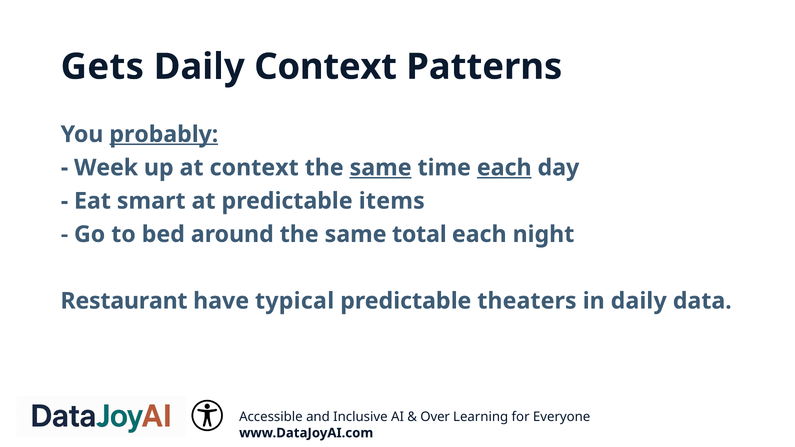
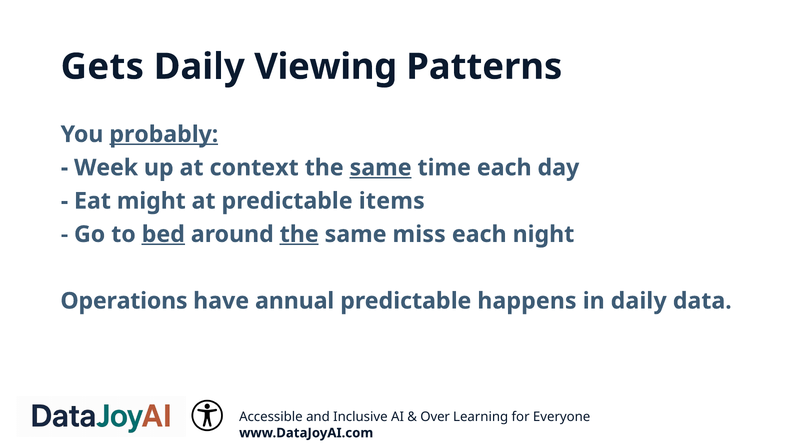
Daily Context: Context -> Viewing (326, 67)
each underline: present -> none (504, 168)
smart: smart -> might (151, 201)
bed underline: none -> present (163, 234)
the underline: none -> present (299, 234)
total: total -> miss (419, 234)
Restaurant: Restaurant -> Operations (124, 301)
typical: typical -> annual (295, 301)
theaters: theaters -> happens (527, 301)
